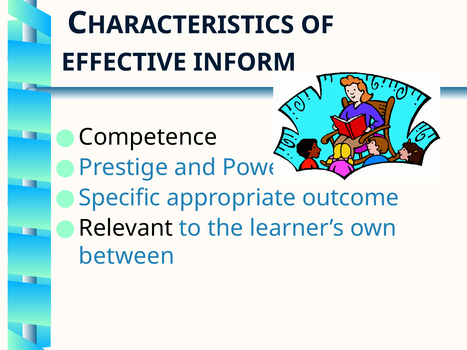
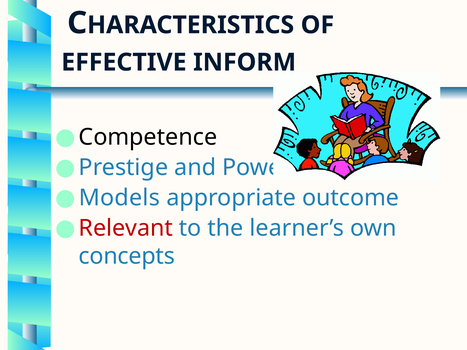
Specific: Specific -> Models (119, 198)
Relevant colour: black -> red (126, 228)
between: between -> concepts (127, 256)
